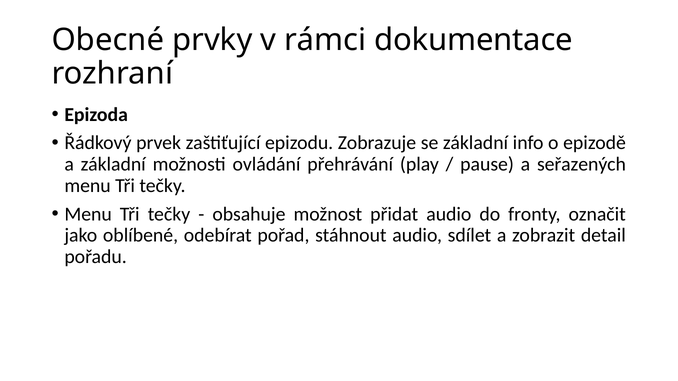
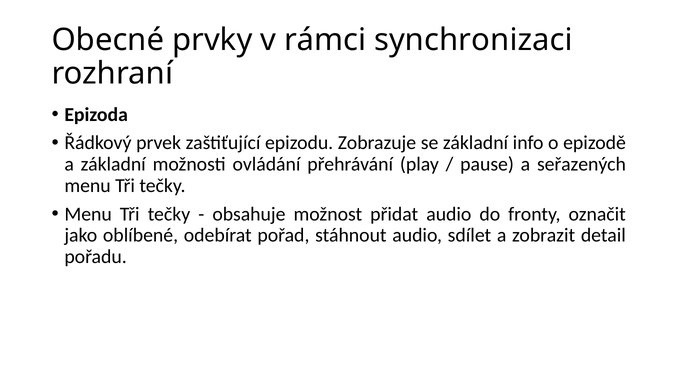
dokumentace: dokumentace -> synchronizaci (473, 40)
